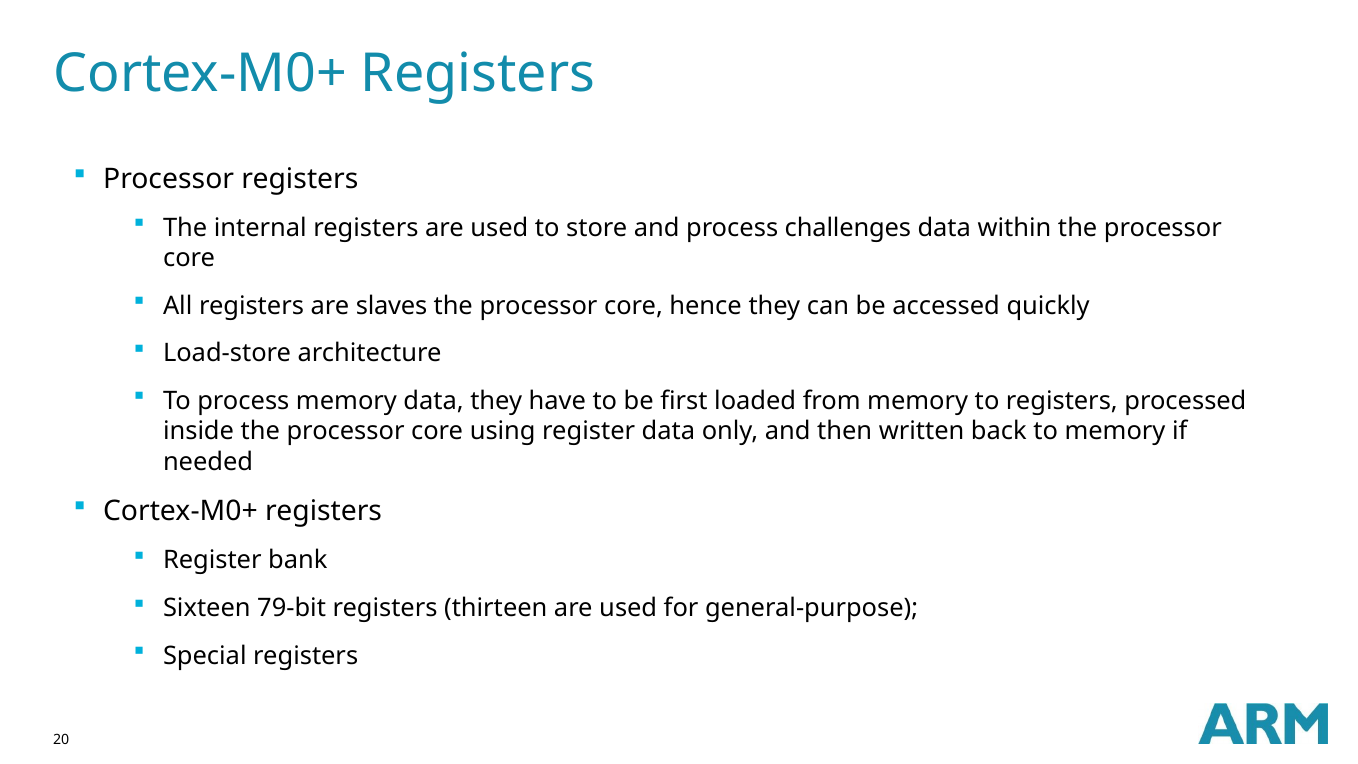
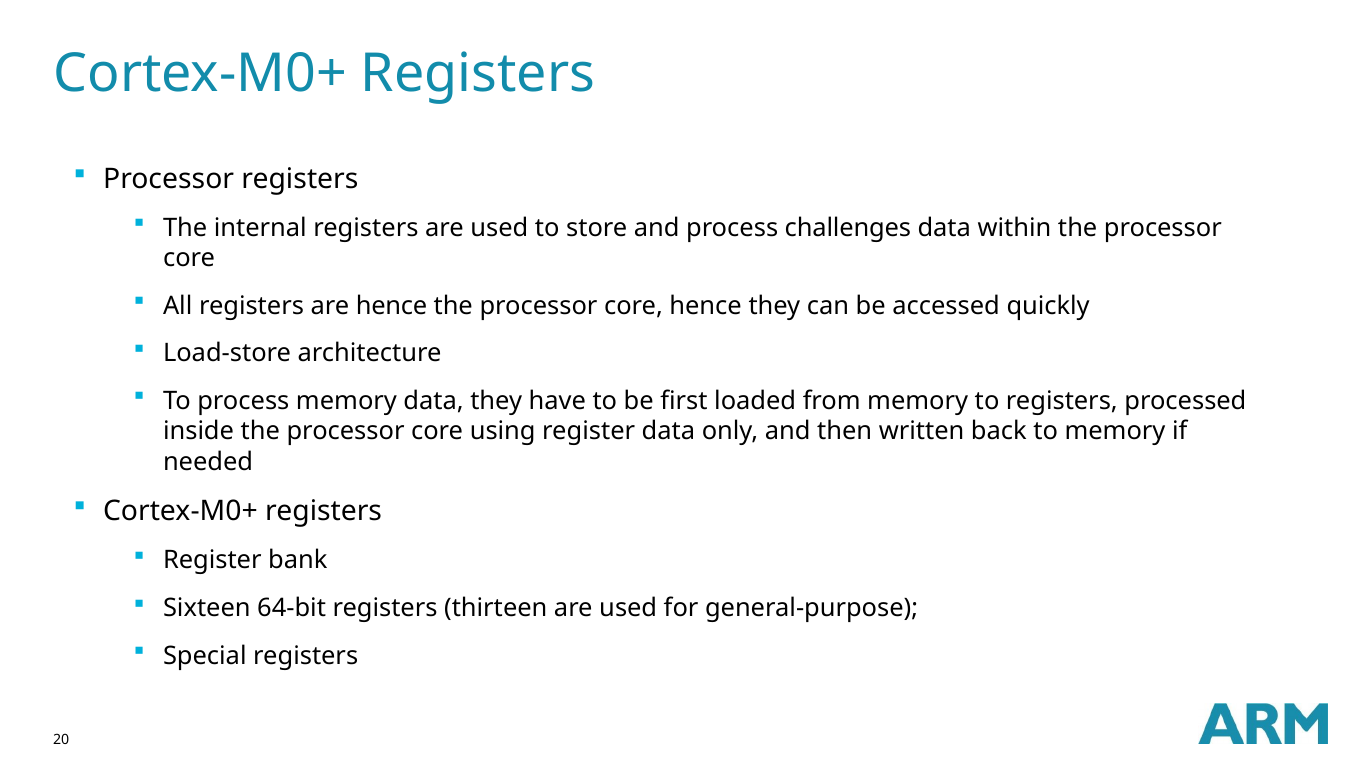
are slaves: slaves -> hence (392, 306)
79-bit: 79-bit -> 64-bit (292, 608)
